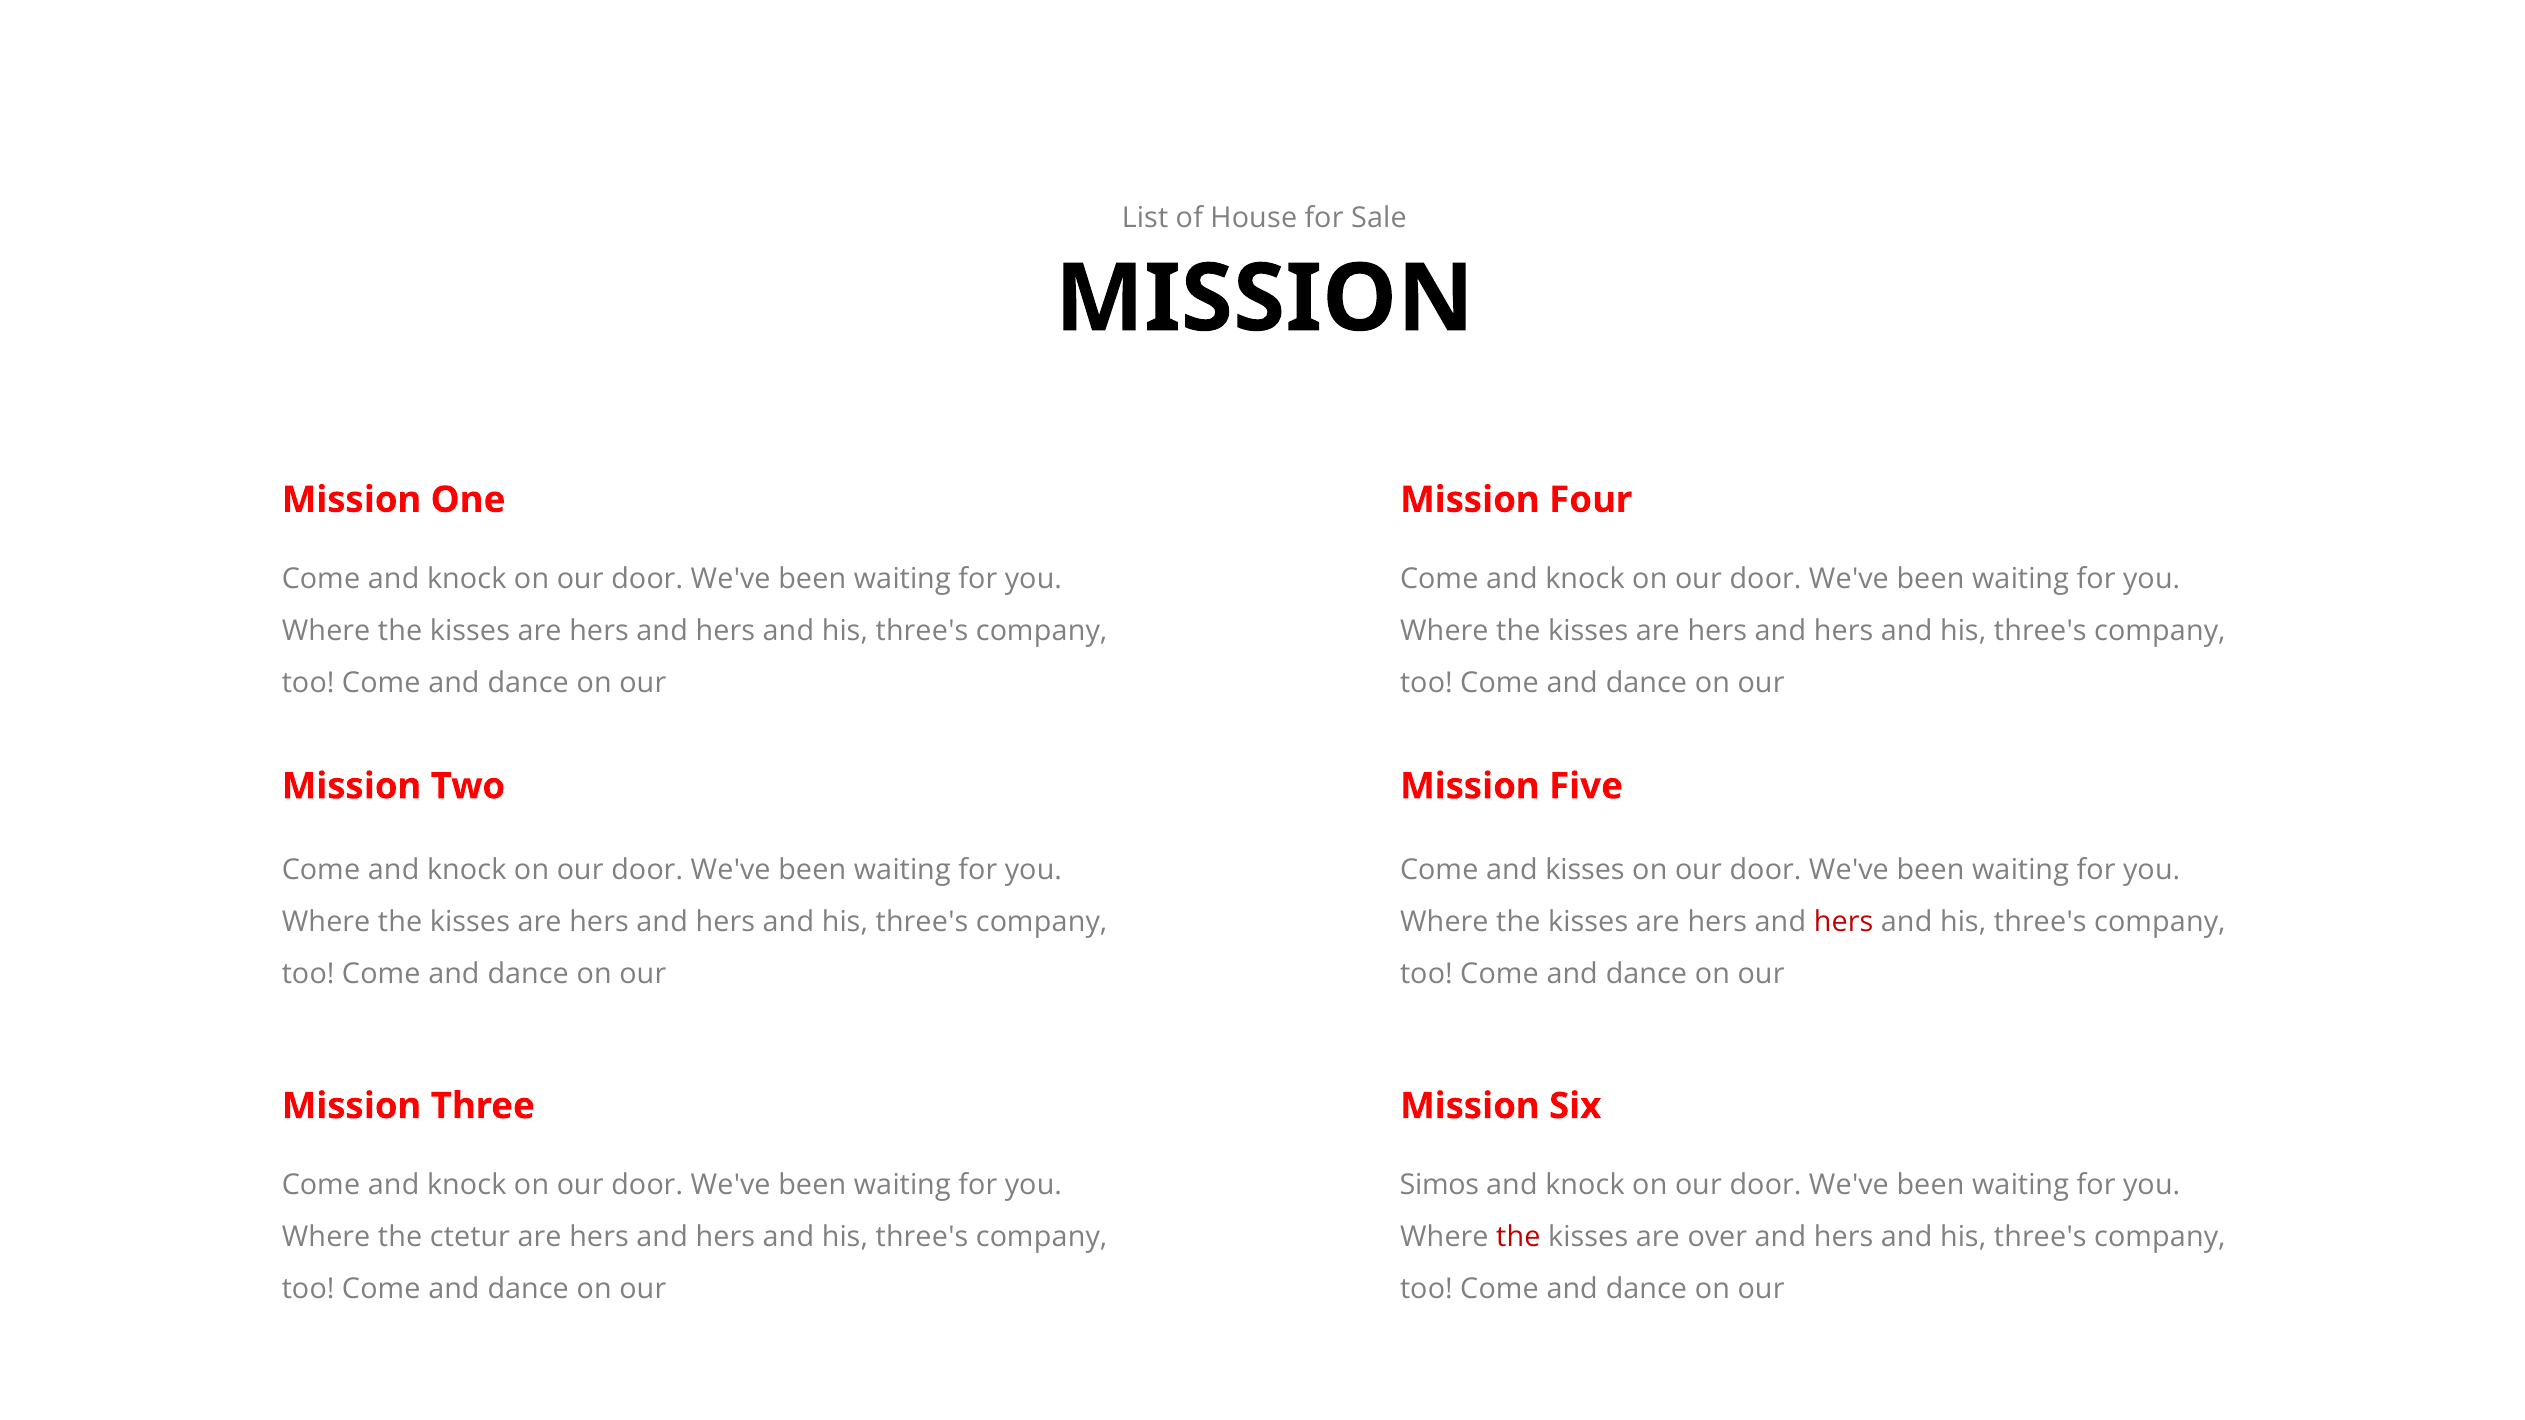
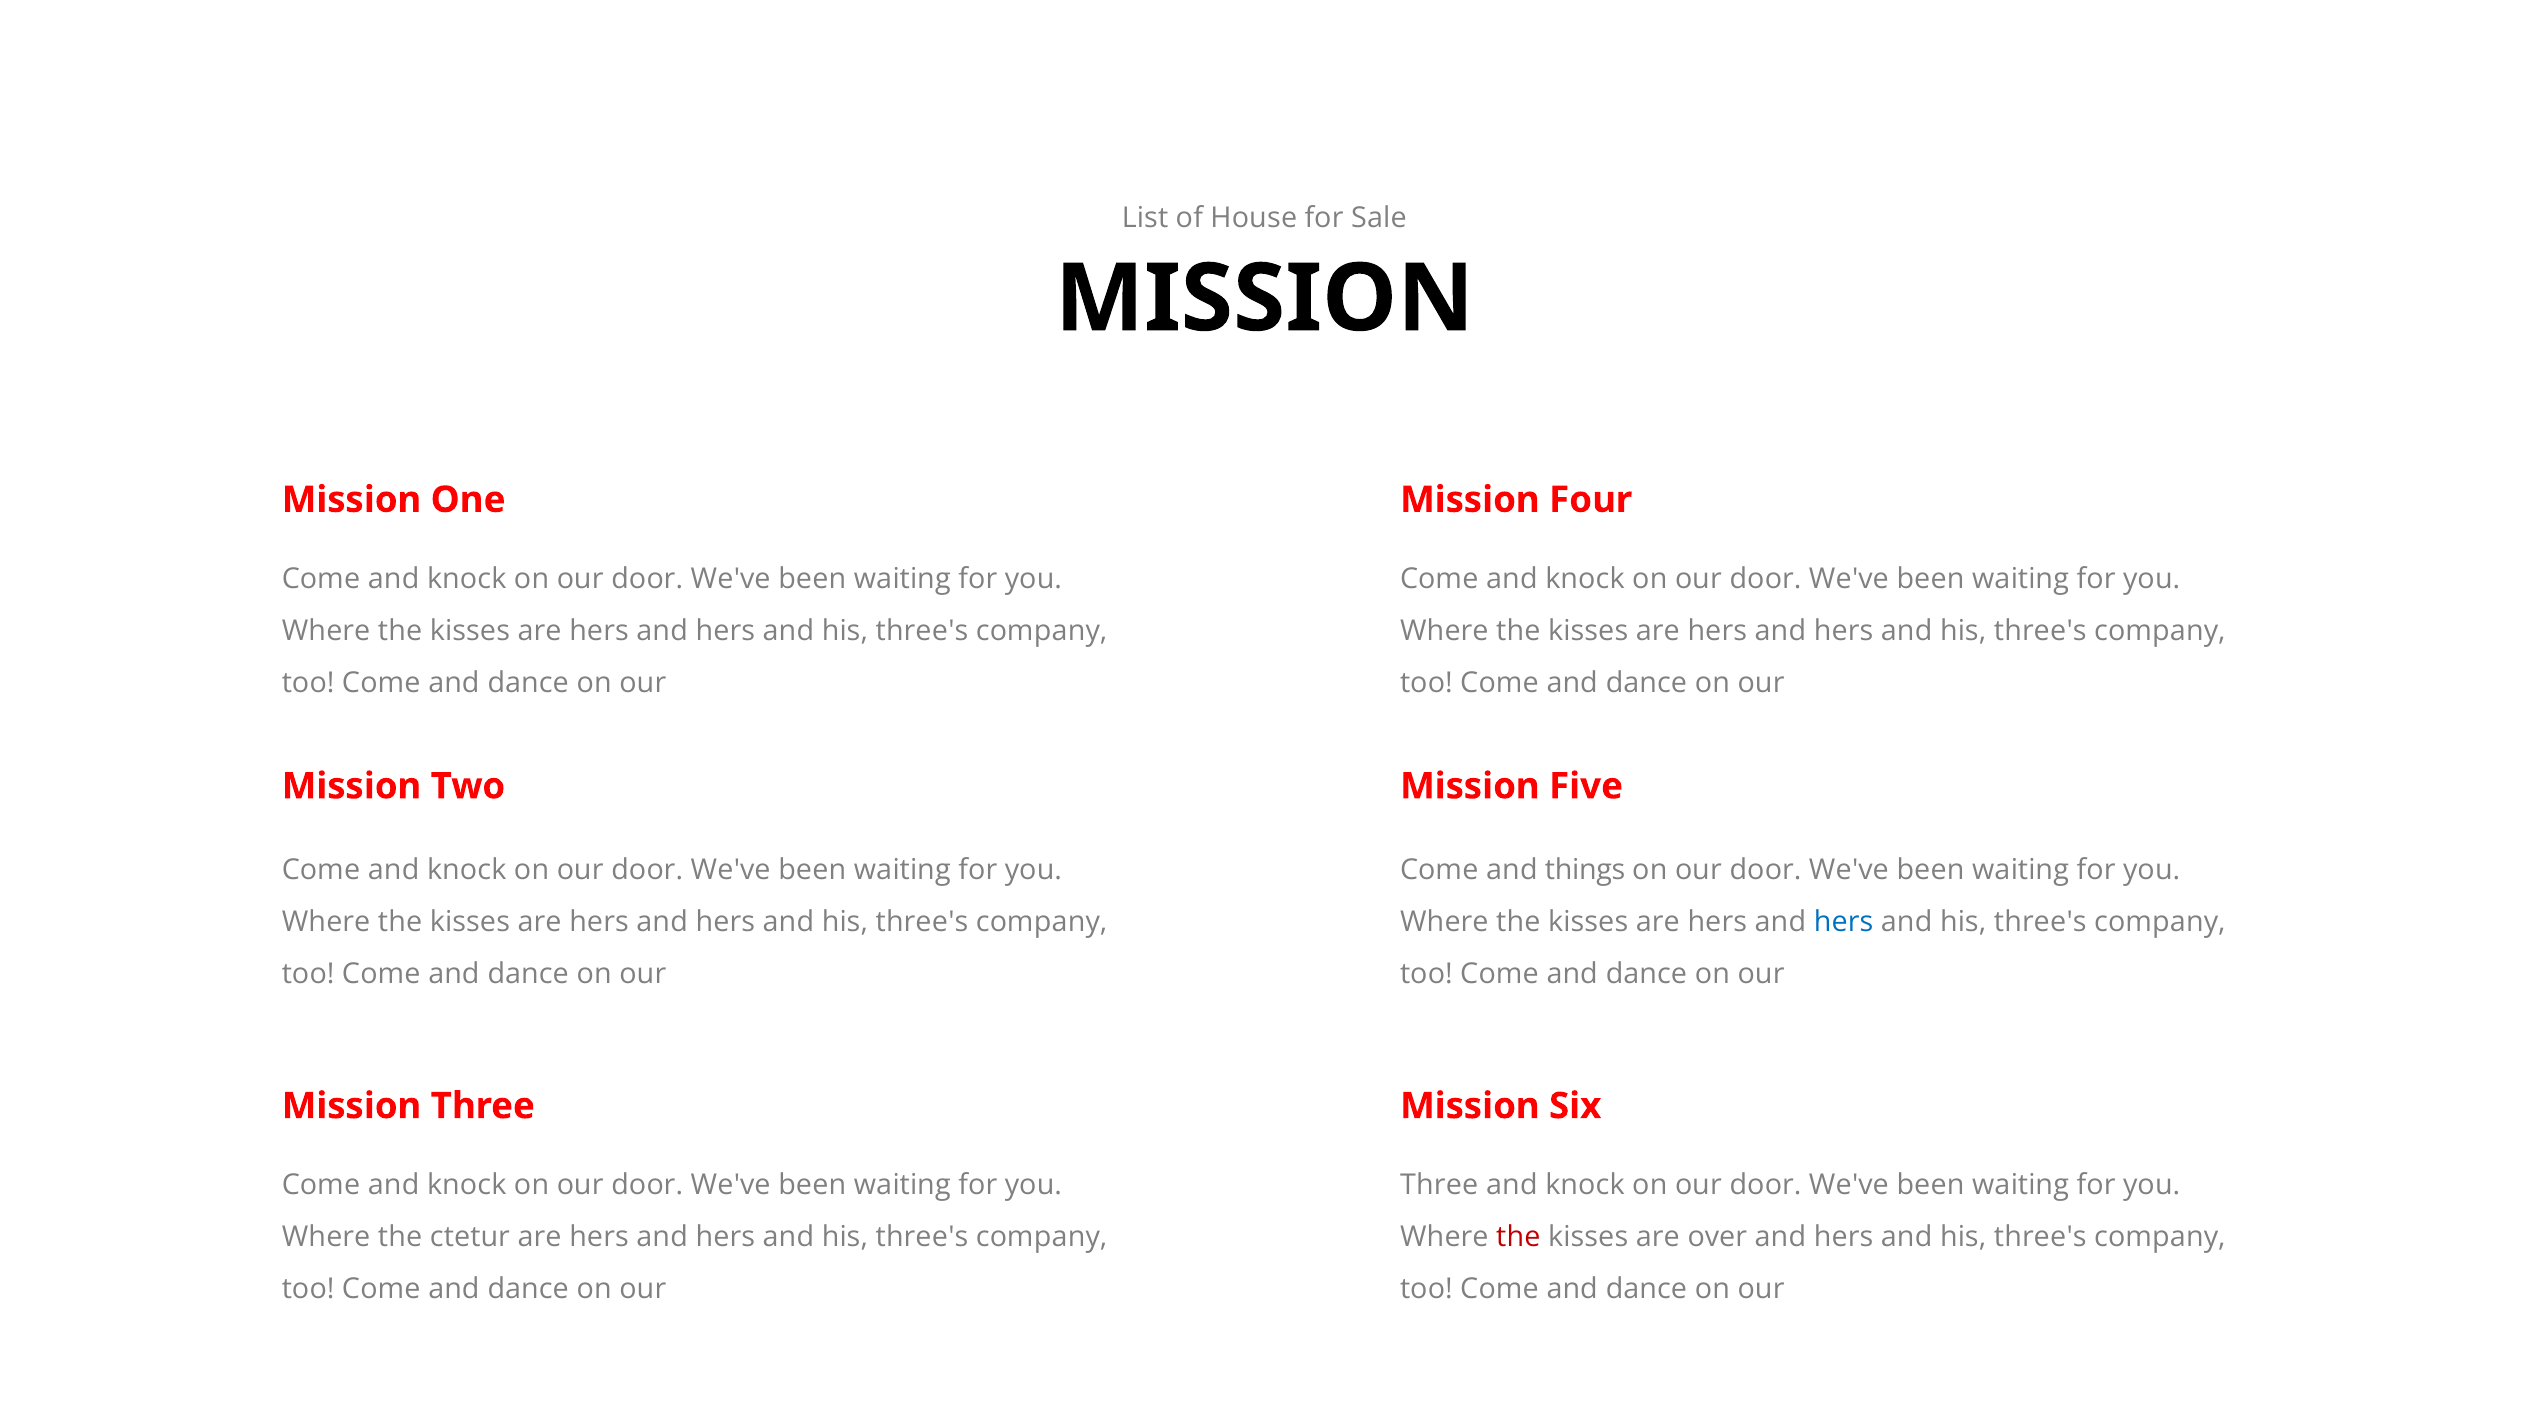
and kisses: kisses -> things (1585, 871)
hers colour: red -> blue (1844, 923)
Simos: Simos -> Three (1439, 1186)
